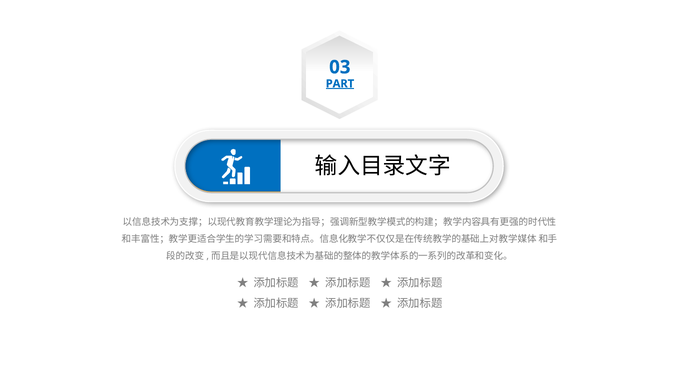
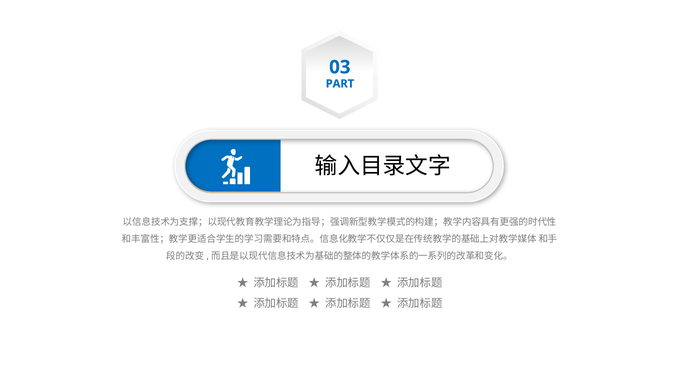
PART underline: present -> none (340, 84)
